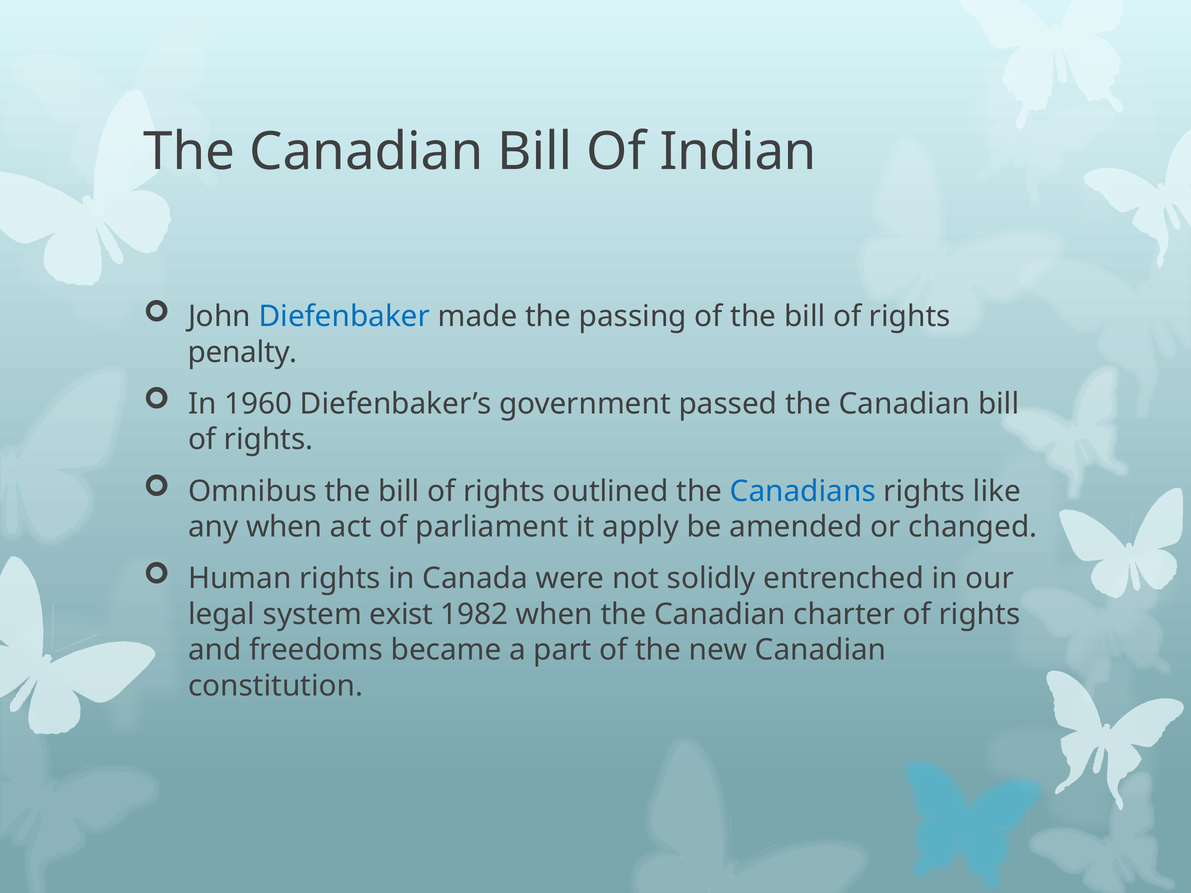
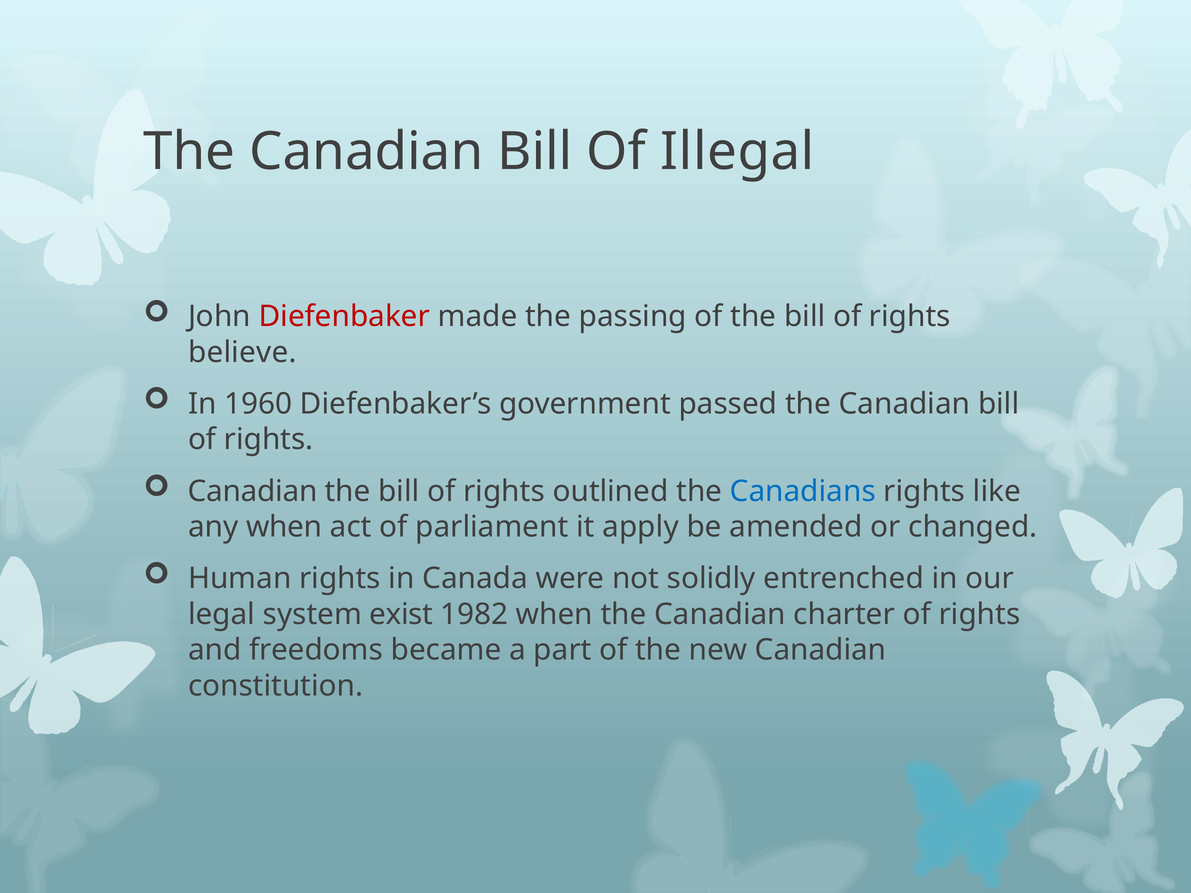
Indian: Indian -> Illegal (738, 152)
Diefenbaker colour: blue -> red (344, 317)
penalty: penalty -> believe (242, 352)
Omnibus: Omnibus -> Canadian (253, 491)
